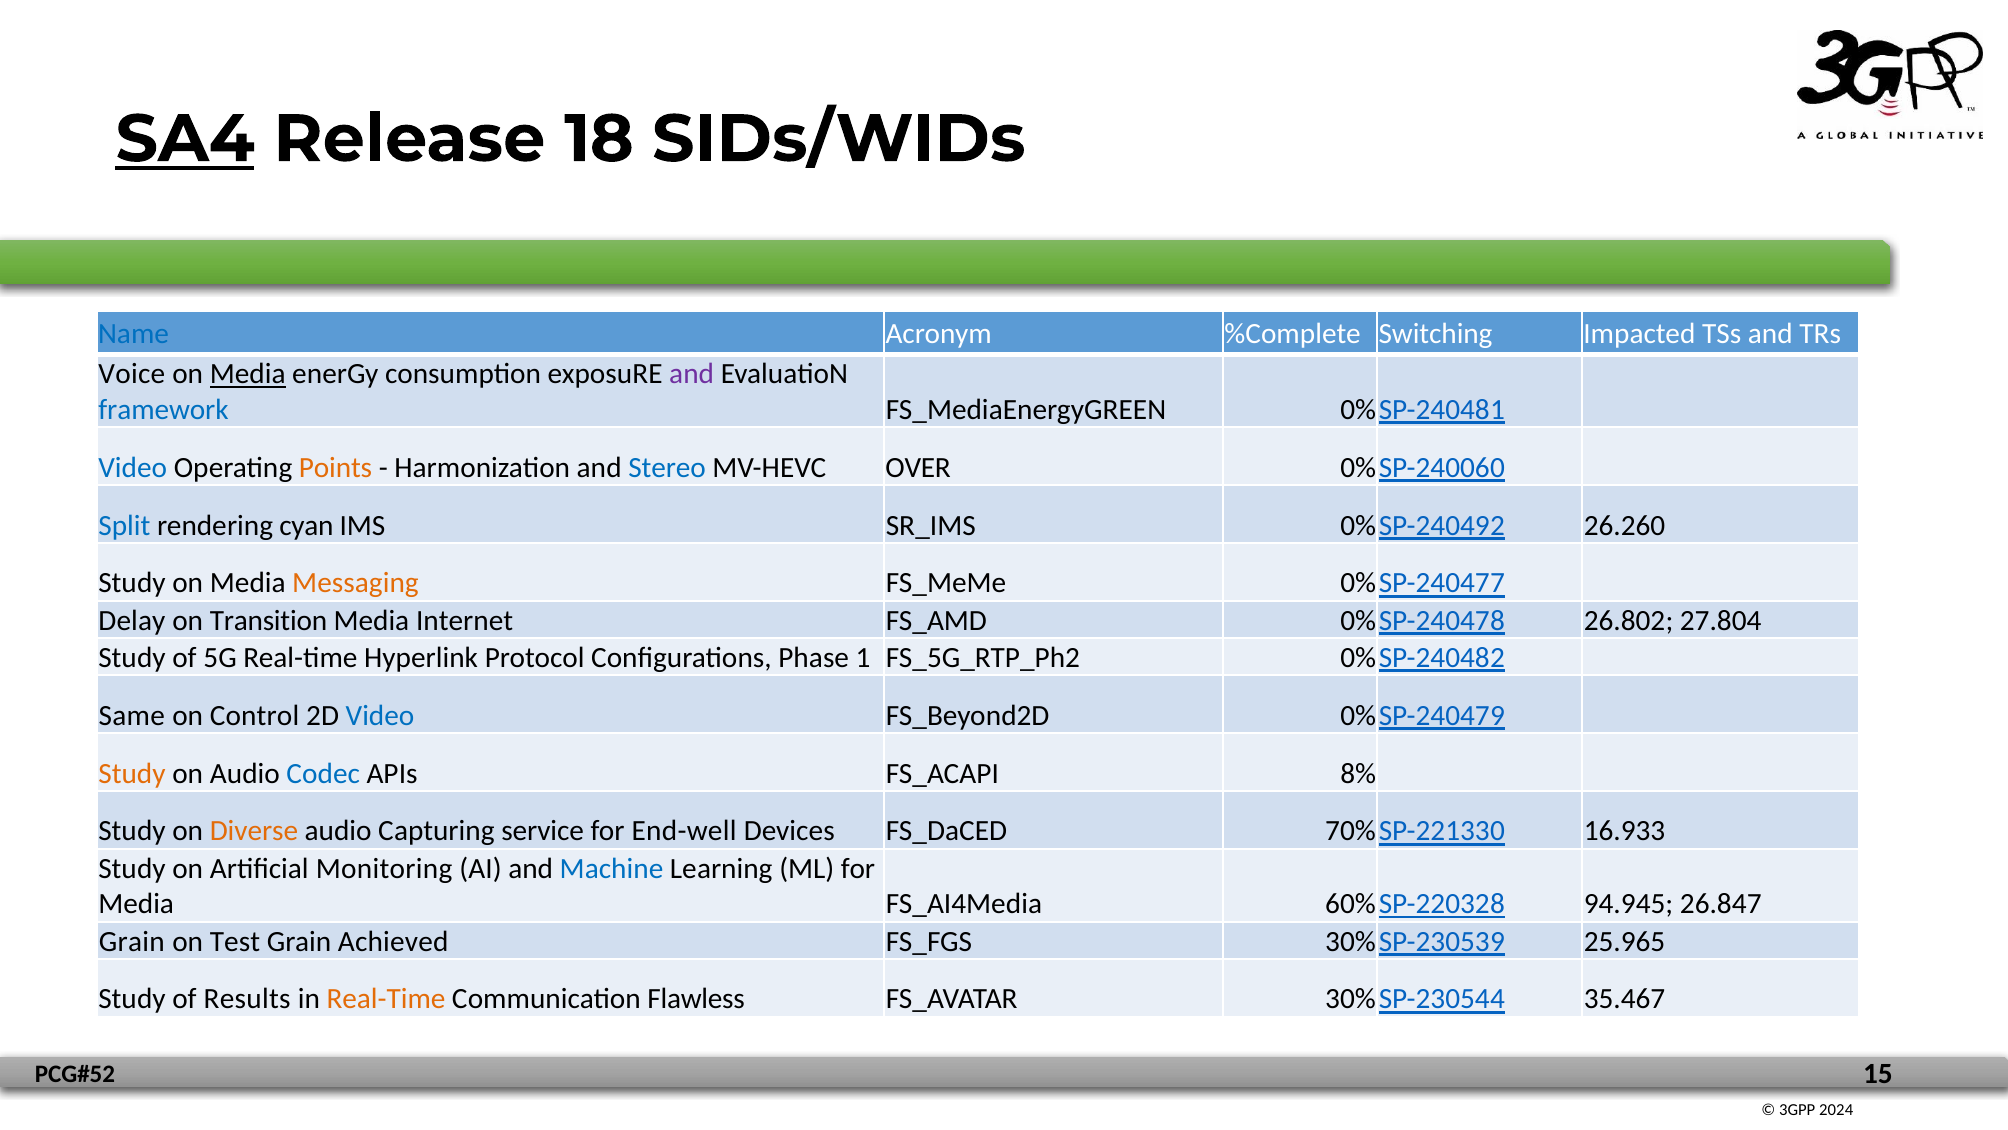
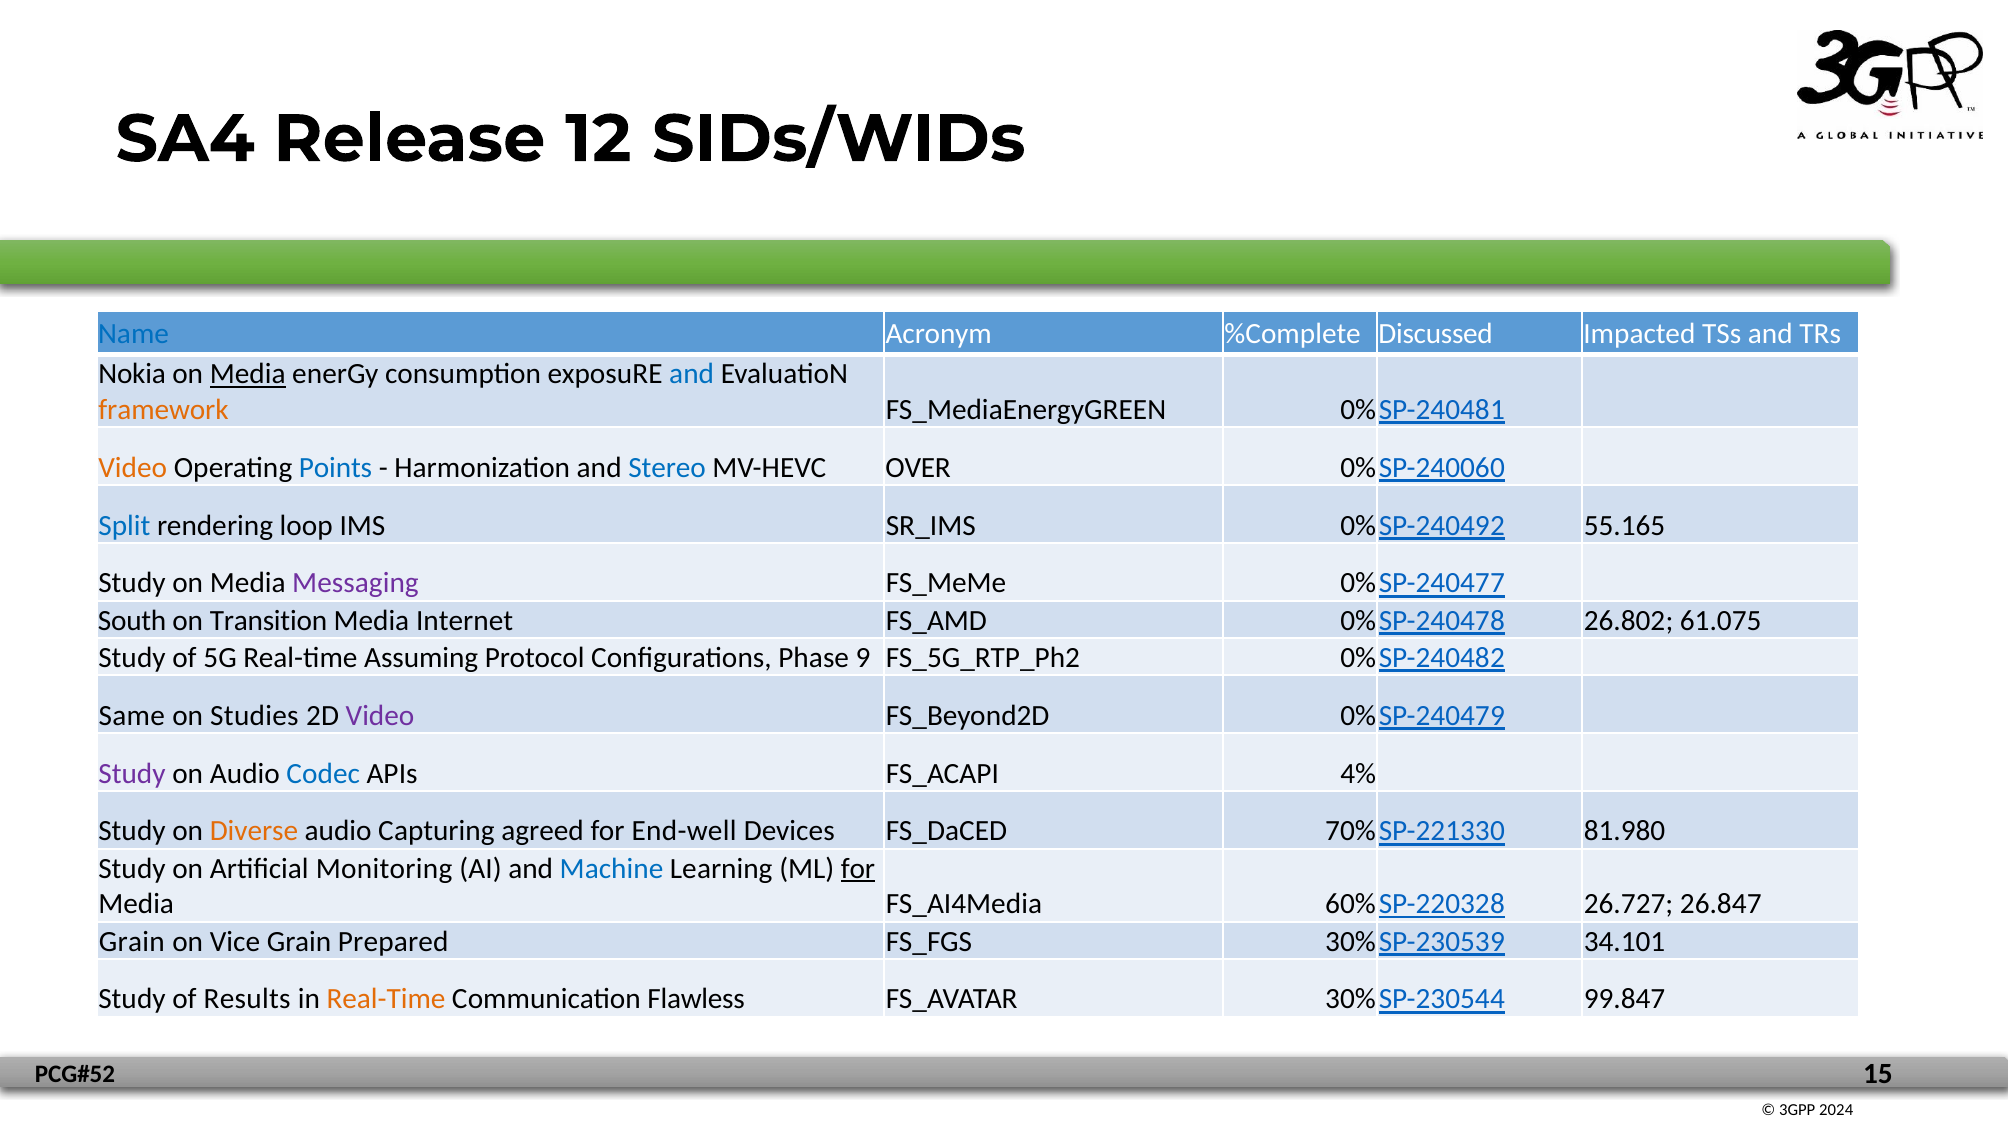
SA4 underline: present -> none (185, 139)
18: 18 -> 12 (598, 139)
Switching: Switching -> Discussed (1436, 334)
Voice: Voice -> Nokia (132, 374)
and colour: purple -> blue (692, 374)
framework colour: blue -> orange (164, 410)
Video colour: blue -> orange (133, 467)
Points colour: orange -> blue (335, 467)
cyan: cyan -> loop (306, 525)
26.260: 26.260 -> 55.165 (1625, 525)
Messaging colour: orange -> purple (355, 583)
Delay: Delay -> South (132, 620)
27.804: 27.804 -> 61.075 (1721, 620)
Hyperlink: Hyperlink -> Assuming (421, 657)
1: 1 -> 9 (863, 657)
Control: Control -> Studies (254, 715)
Video colour: blue -> purple (380, 715)
Study colour: orange -> purple (132, 773)
8%: 8% -> 4% (1358, 773)
service: service -> agreed (543, 831)
16.933: 16.933 -> 81.980 (1625, 831)
for underline: none -> present (858, 868)
94.945: 94.945 -> 26.727 (1629, 904)
Test: Test -> Vice (235, 941)
Achieved: Achieved -> Prepared (393, 941)
25.965: 25.965 -> 34.101 (1625, 941)
35.467: 35.467 -> 99.847 (1625, 999)
